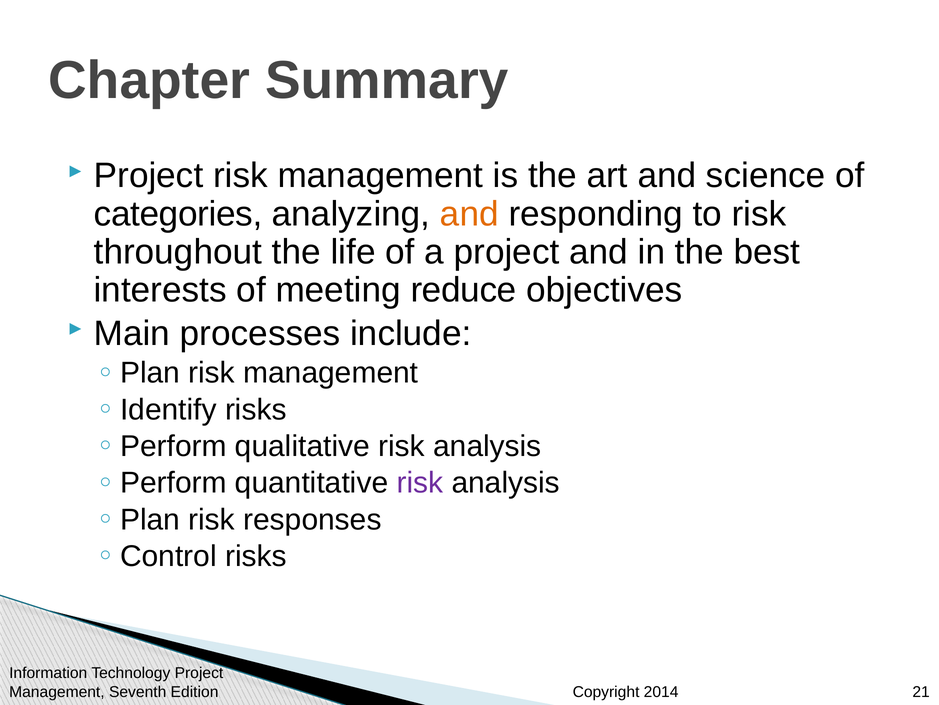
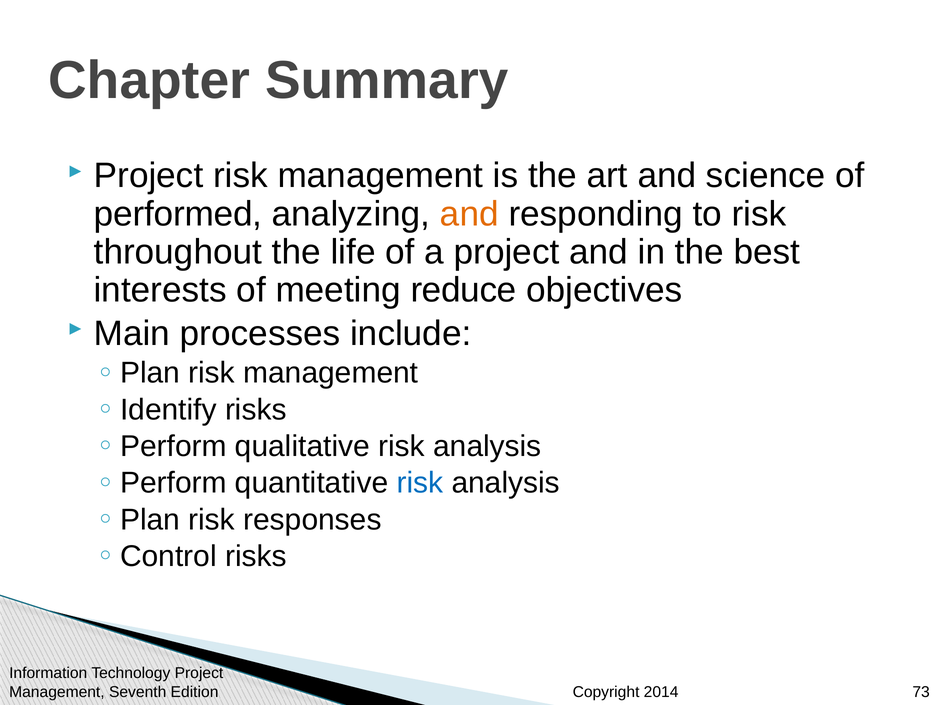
categories: categories -> performed (178, 214)
risk colour: purple -> blue (420, 483)
21: 21 -> 73 (921, 691)
